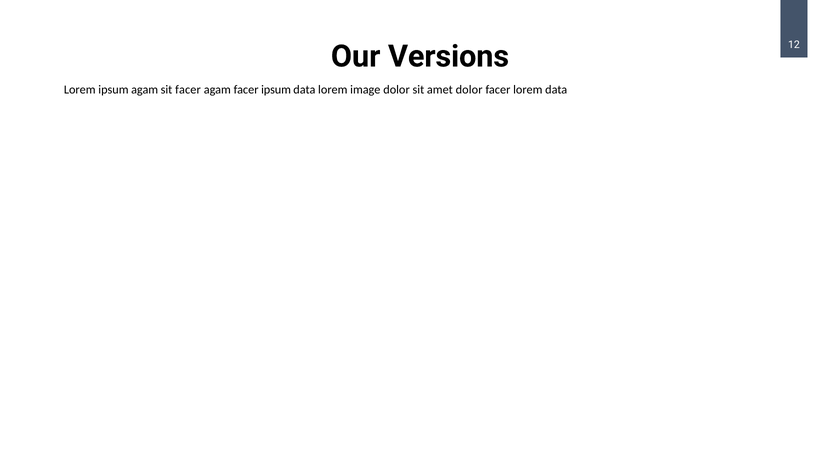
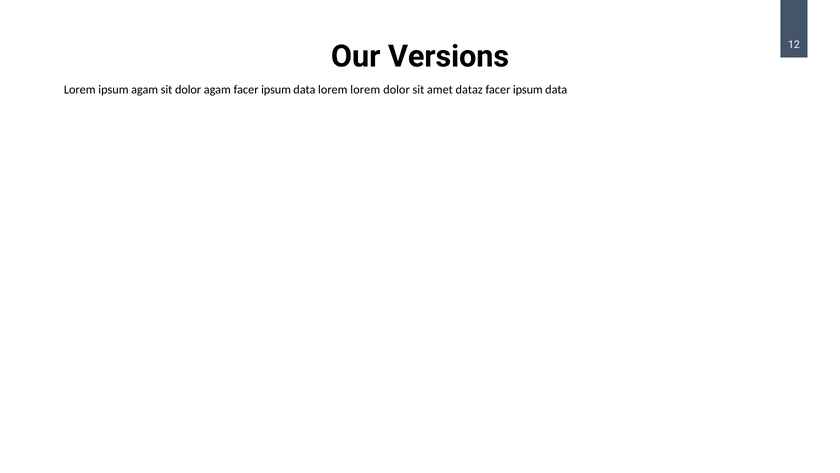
sit facer: facer -> dolor (188, 90)
lorem image: image -> lorem (365, 90)
amet dolor: dolor -> dataz (469, 90)
lorem: lorem -> ipsum (528, 90)
